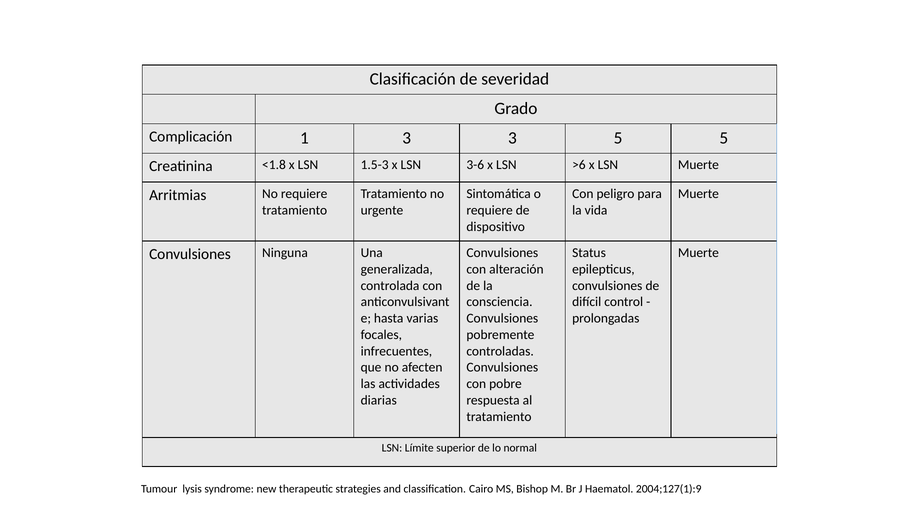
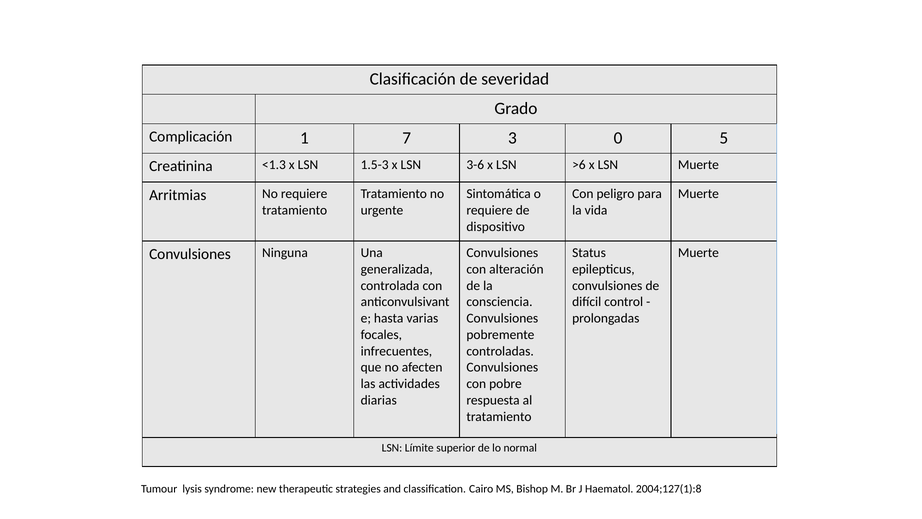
1 3: 3 -> 7 (407, 138)
3 5: 5 -> 0 (618, 138)
<1.8: <1.8 -> <1.3 (274, 165)
2004;127(1):9: 2004;127(1):9 -> 2004;127(1):8 (669, 489)
